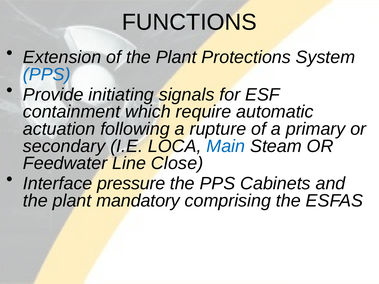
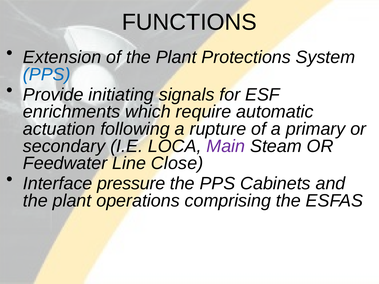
containment: containment -> enrichments (72, 112)
Main colour: blue -> purple (226, 146)
mandatory: mandatory -> operations (138, 201)
